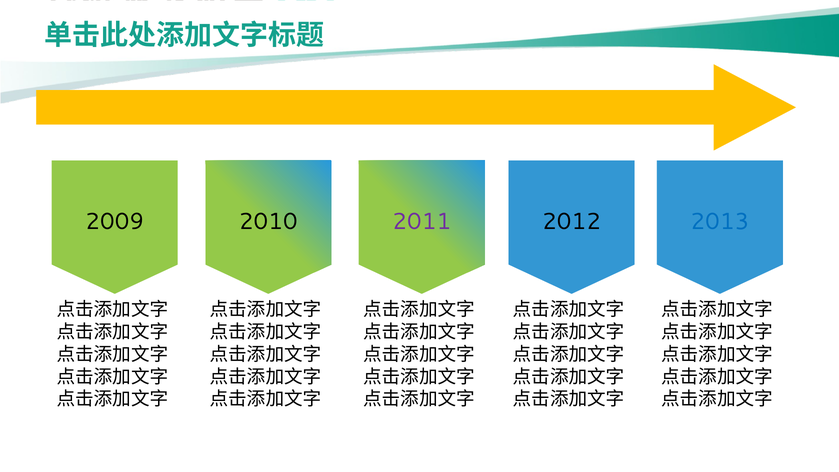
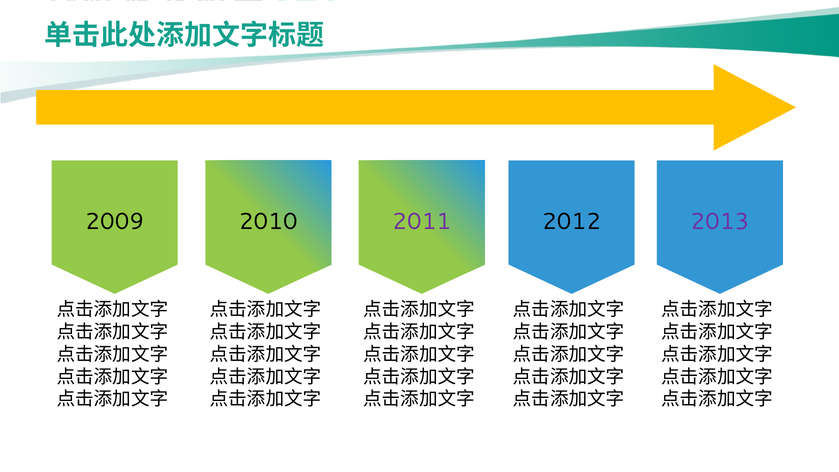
2013 colour: blue -> purple (720, 221)
